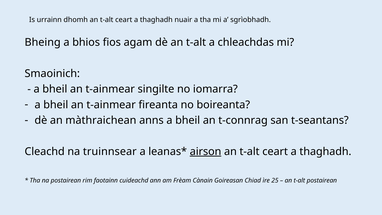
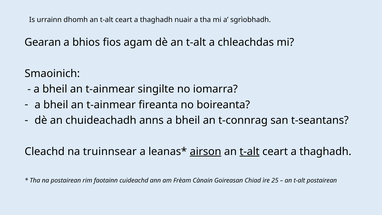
Bheing: Bheing -> Gearan (43, 42)
màthraichean: màthraichean -> chuideachadh (101, 120)
t-alt underline: none -> present (250, 151)
